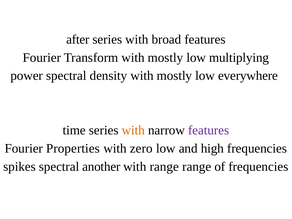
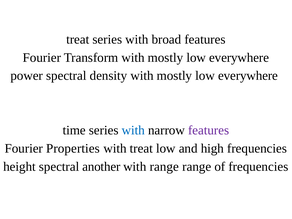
after: after -> treat (78, 39)
multiplying: multiplying -> everywhere (239, 58)
with colour: orange -> blue (133, 130)
with zero: zero -> treat (141, 148)
spikes: spikes -> height (19, 167)
